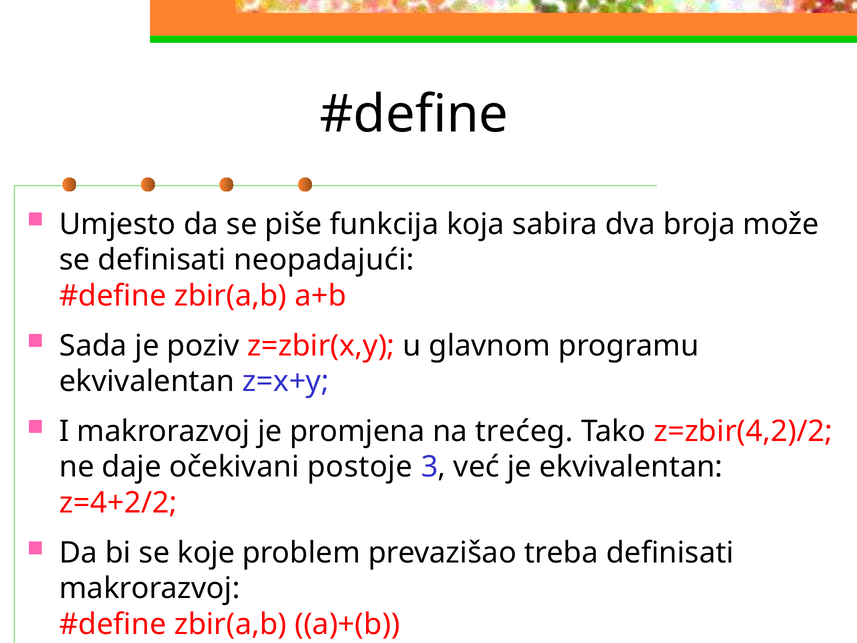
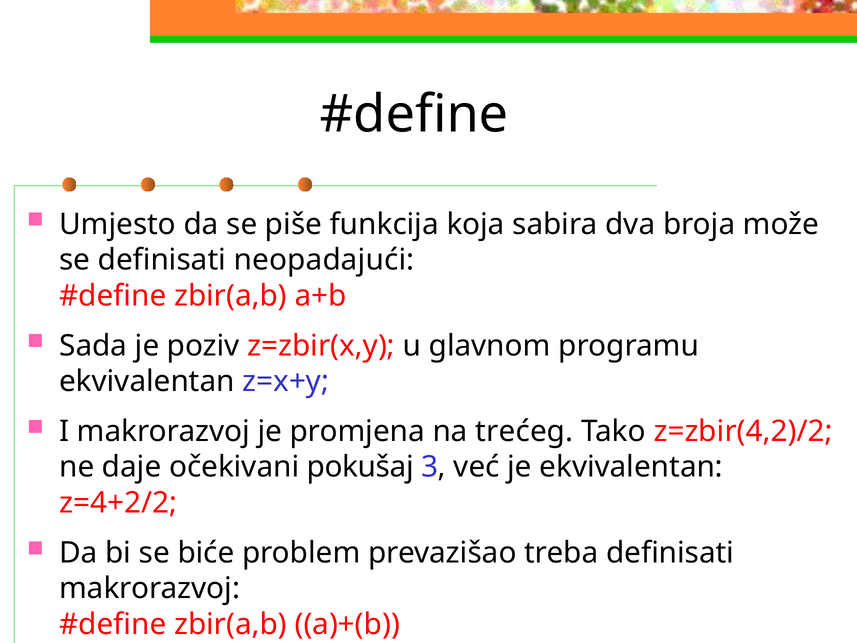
postoje: postoje -> pokušaj (360, 467)
koje: koje -> biće (206, 553)
